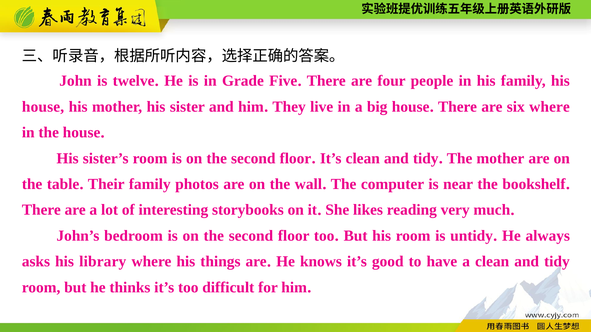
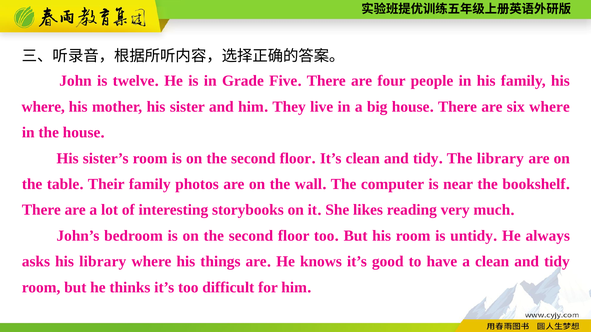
house: house -> where (43, 107)
The mother: mother -> library (500, 159)
